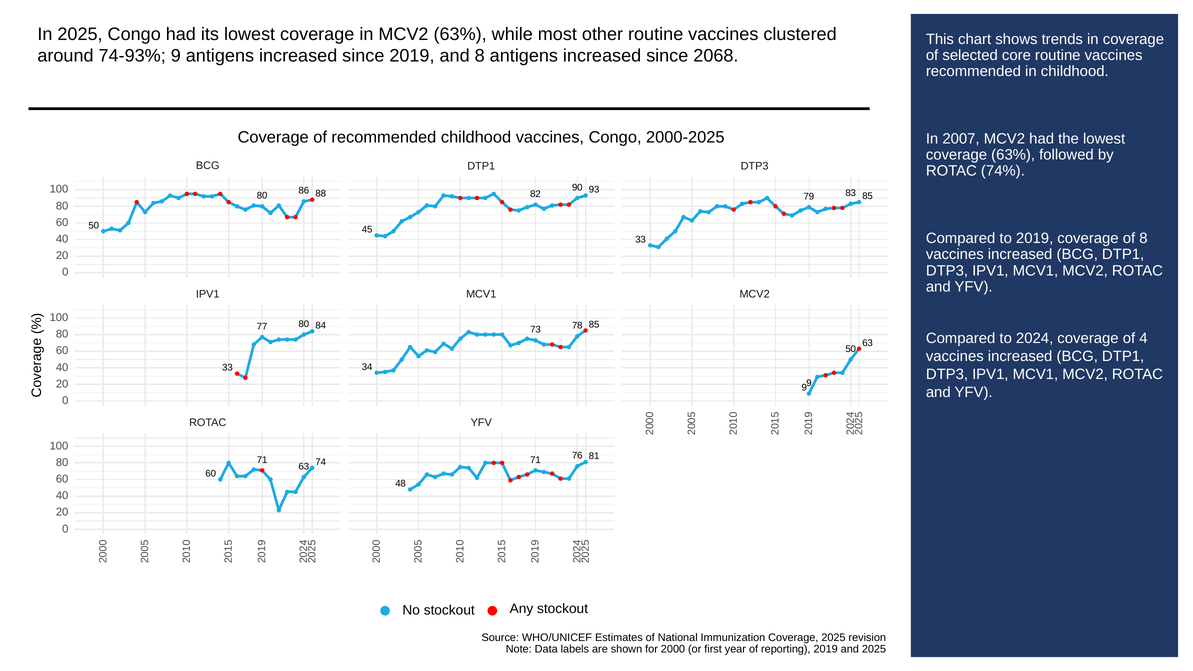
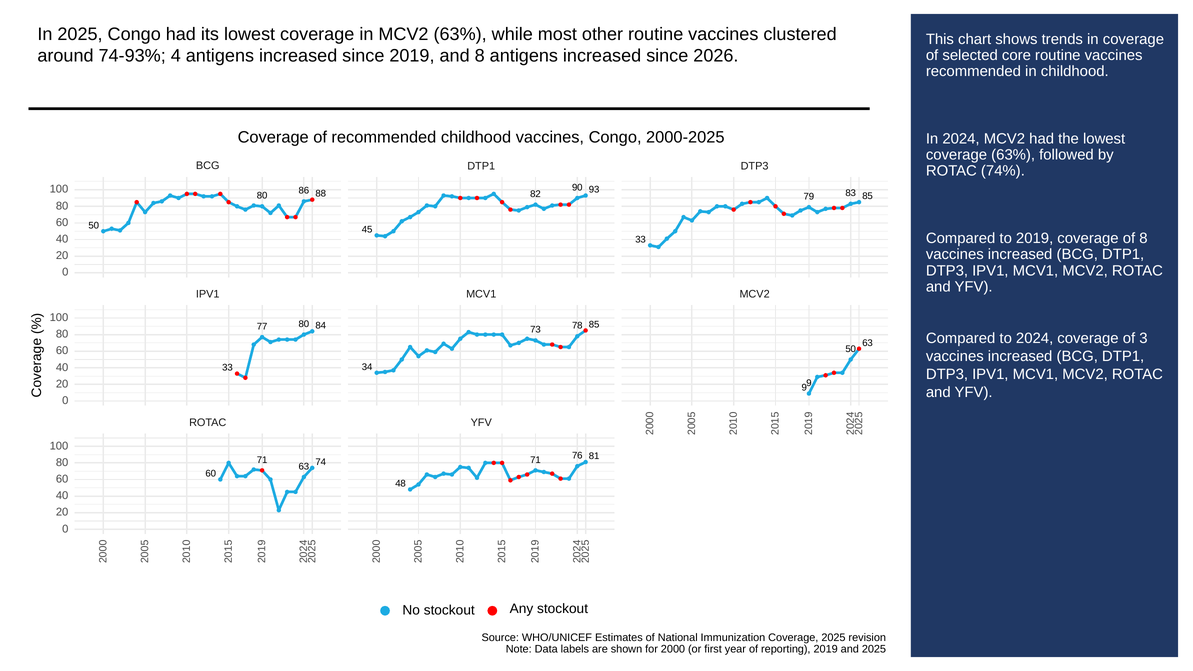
74-93% 9: 9 -> 4 (176, 56)
2068: 2068 -> 2026 (716, 56)
In 2007: 2007 -> 2024 (961, 139)
of 4: 4 -> 3 (1143, 339)
